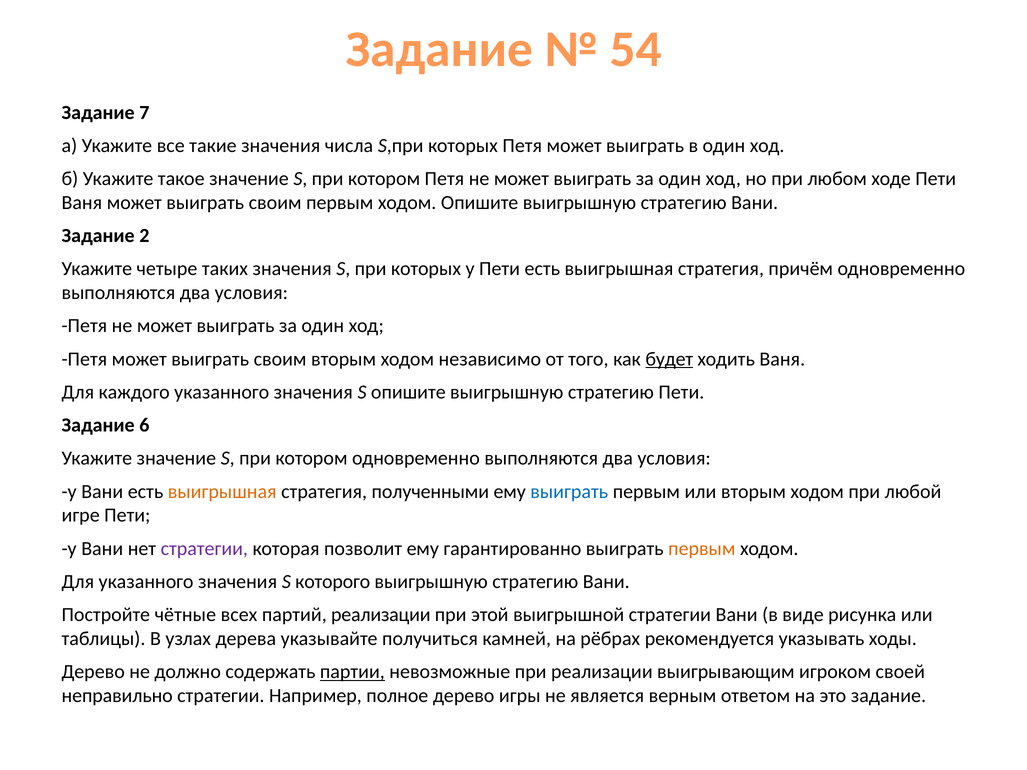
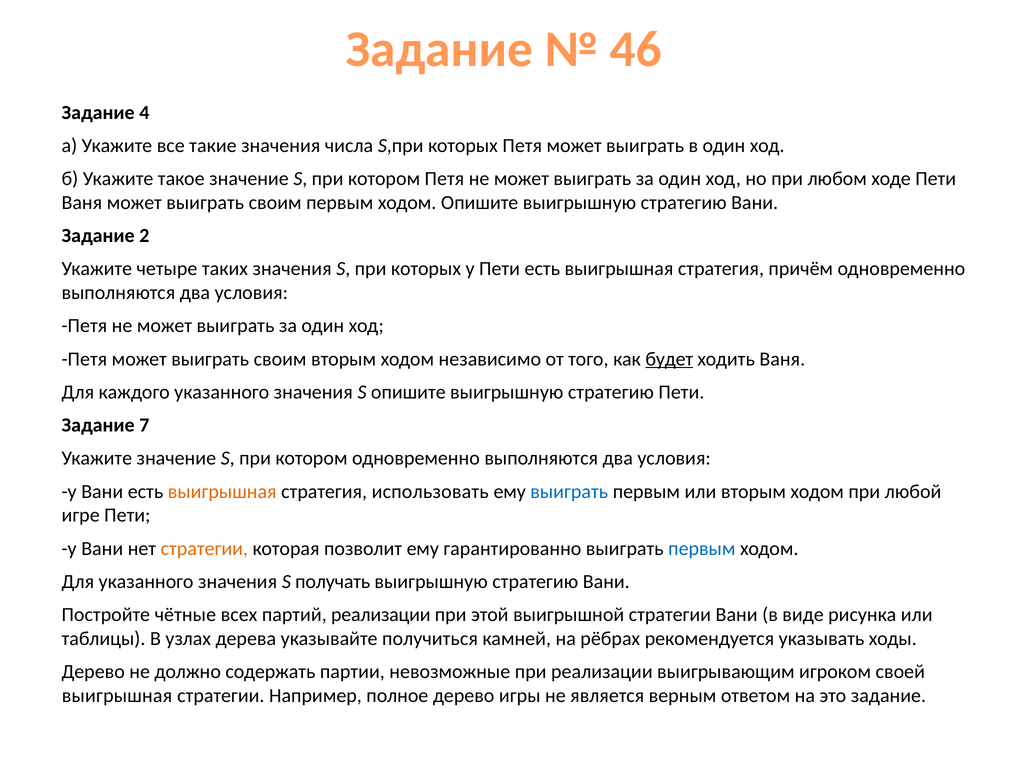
54: 54 -> 46 (636, 49)
7: 7 -> 4 (144, 112)
6: 6 -> 7 (144, 425)
полученными: полученными -> использовать (430, 492)
стратегии colour: purple -> orange (204, 549)
первым colour: orange -> blue (702, 549)
которого: которого -> получать (333, 582)
партии underline: present -> none (352, 672)
неправильно: неправильно -> выигрышная (117, 696)
